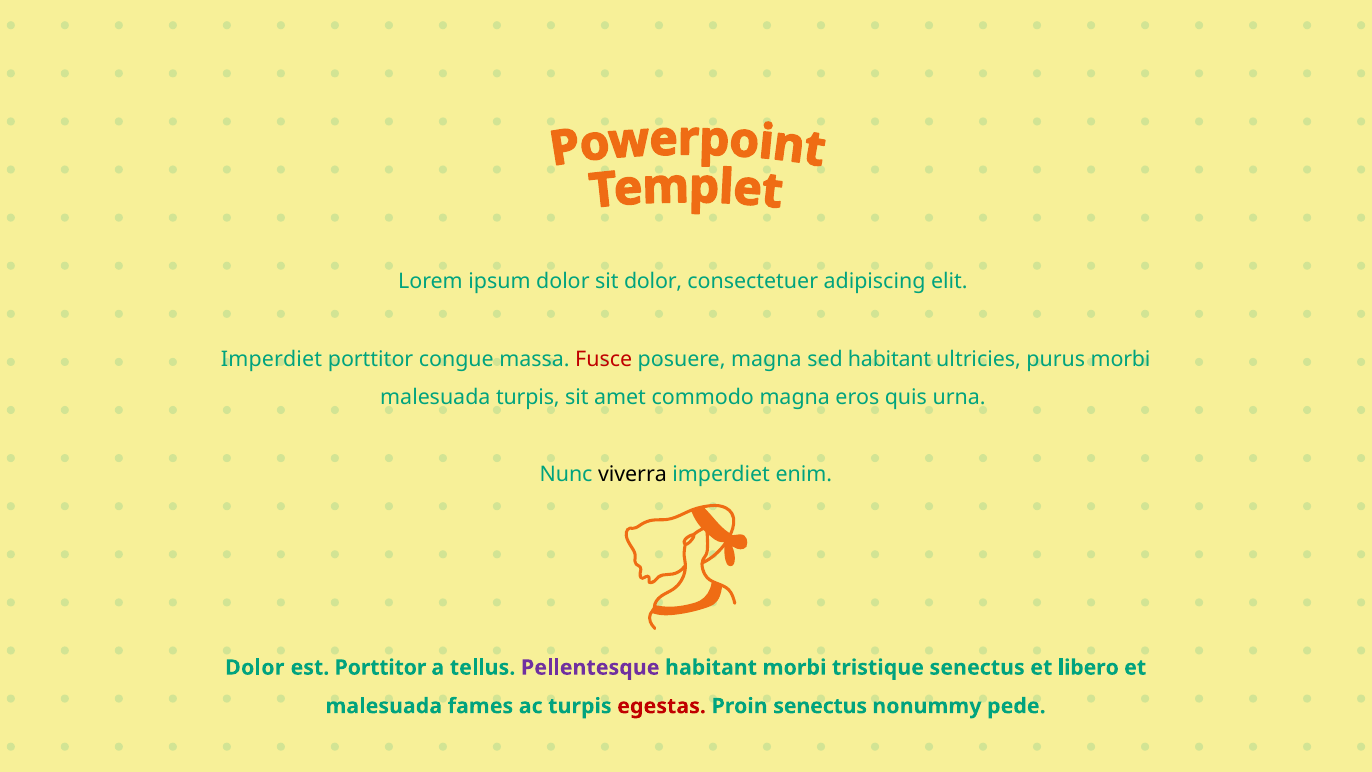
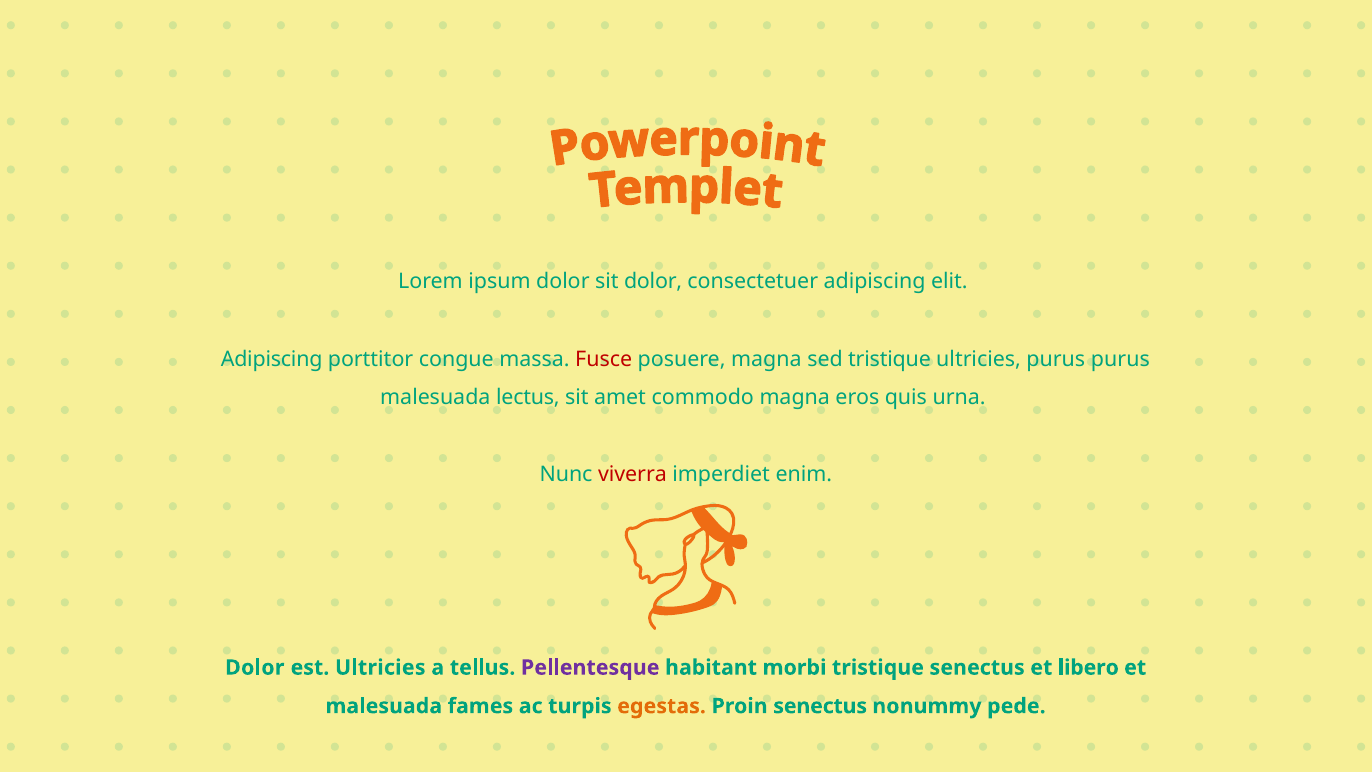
Imperdiet: Imperdiet -> Adipiscing (272, 359)
sed habitant: habitant -> tristique (890, 359)
purus morbi: morbi -> purus (1120, 359)
malesuada turpis: turpis -> lectus (528, 397)
viverra colour: black -> red (632, 475)
est Porttitor: Porttitor -> Ultricies (380, 667)
egestas colour: red -> orange (662, 706)
